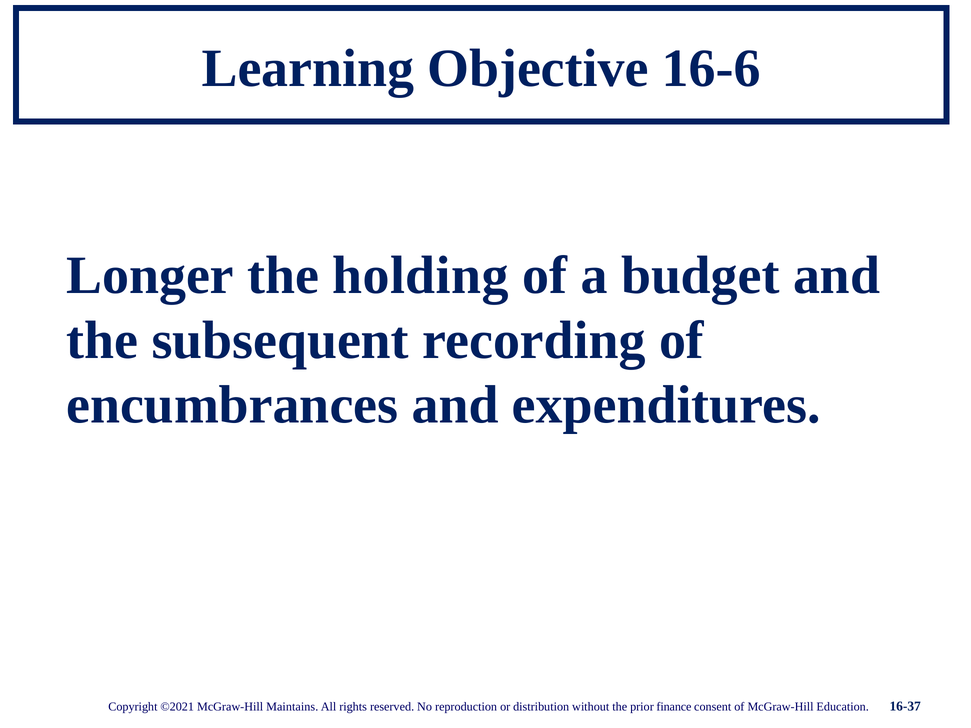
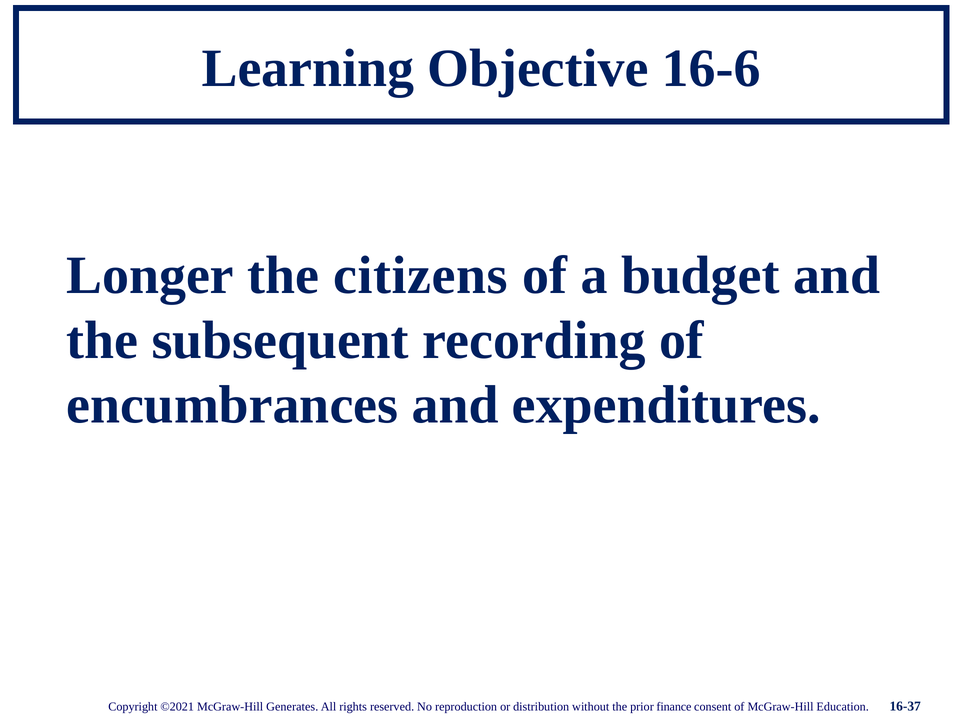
holding: holding -> citizens (420, 276)
Maintains: Maintains -> Generates (292, 707)
